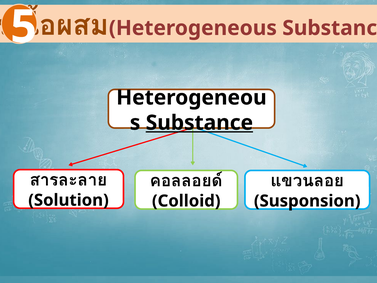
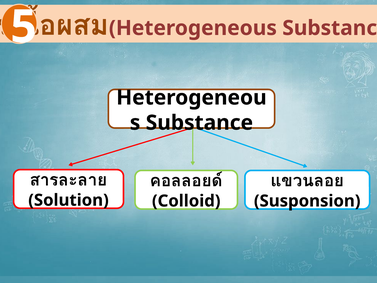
Substance underline: present -> none (199, 123)
